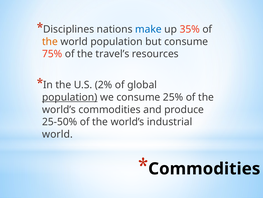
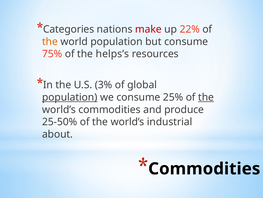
Disciplines: Disciplines -> Categories (69, 29)
make colour: blue -> red (148, 29)
35%: 35% -> 22% (190, 29)
travel’s: travel’s -> helps’s (112, 54)
2%: 2% -> 3% (104, 85)
the underline: none -> present (206, 97)
world: world -> about (57, 134)
